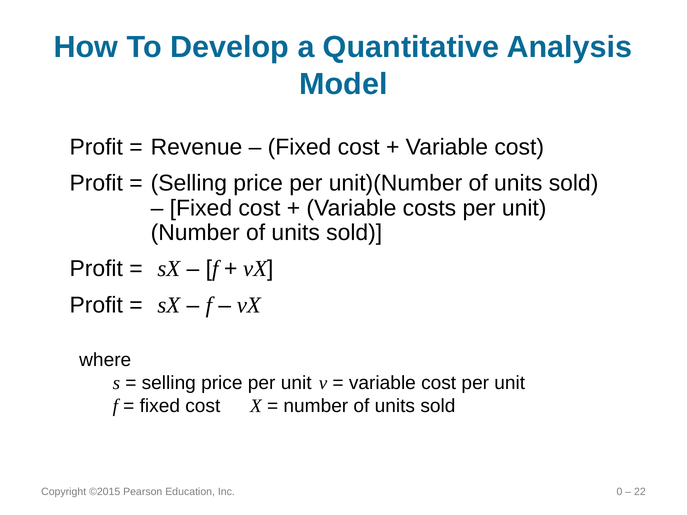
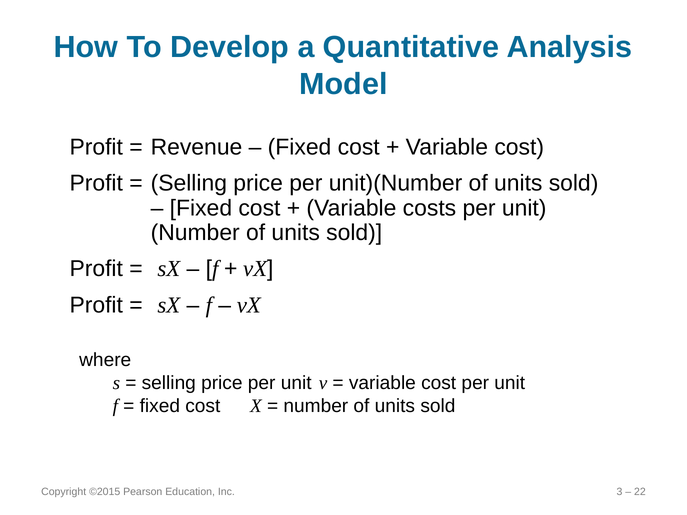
0: 0 -> 3 (619, 492)
